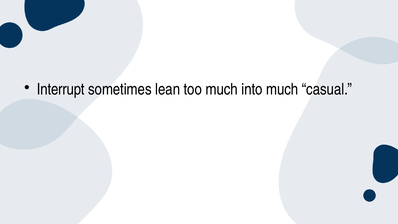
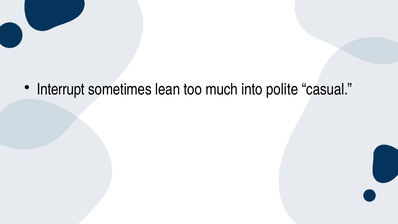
into much: much -> polite (282, 89)
